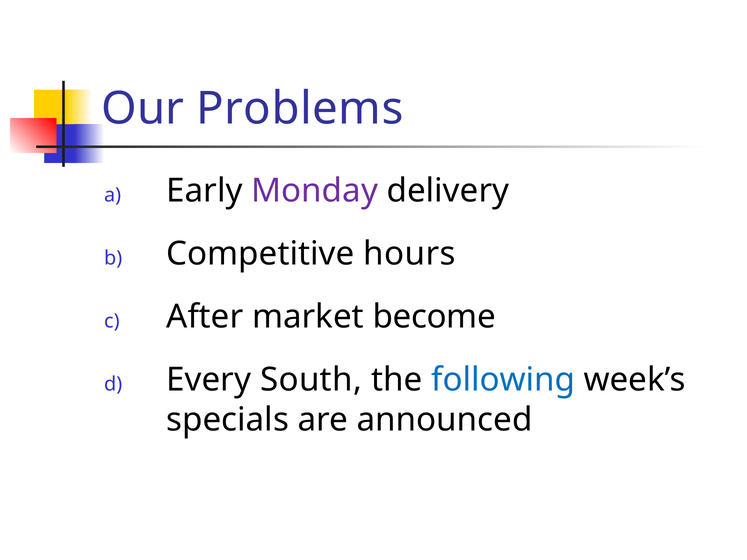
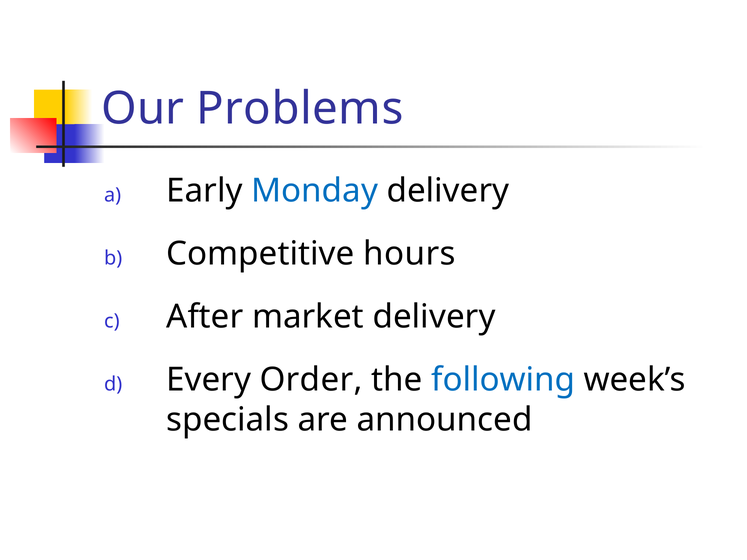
Monday colour: purple -> blue (315, 191)
market become: become -> delivery (434, 317)
South: South -> Order (311, 380)
